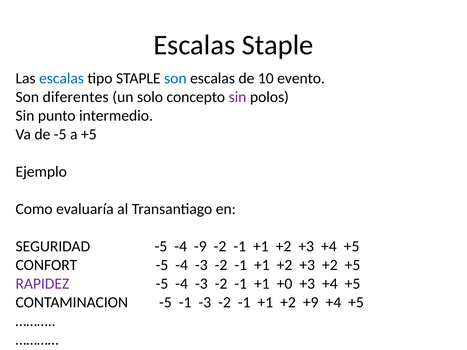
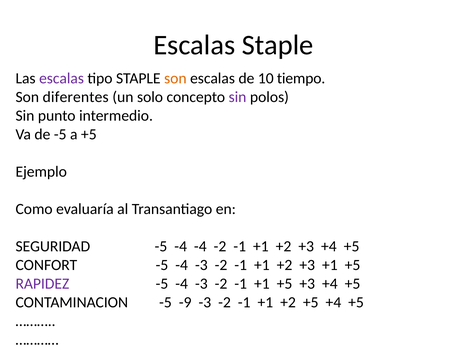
escalas colour: blue -> purple (62, 78)
son colour: blue -> orange (175, 78)
evento: evento -> tiempo (301, 78)
-4 -9: -9 -> -4 (200, 247)
+3 +2: +2 -> +1 (330, 265)
-1 +1 +0: +0 -> +5 (285, 284)
-5 -1: -1 -> -9 (185, 303)
+2 +9: +9 -> +5 (311, 303)
